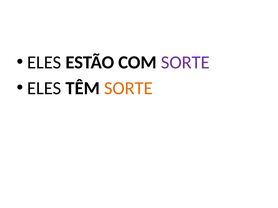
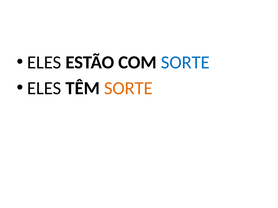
SORTE colour: purple -> blue (185, 62)
